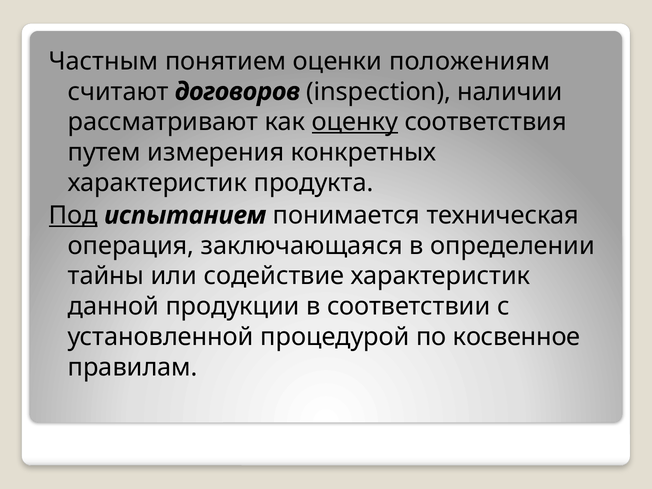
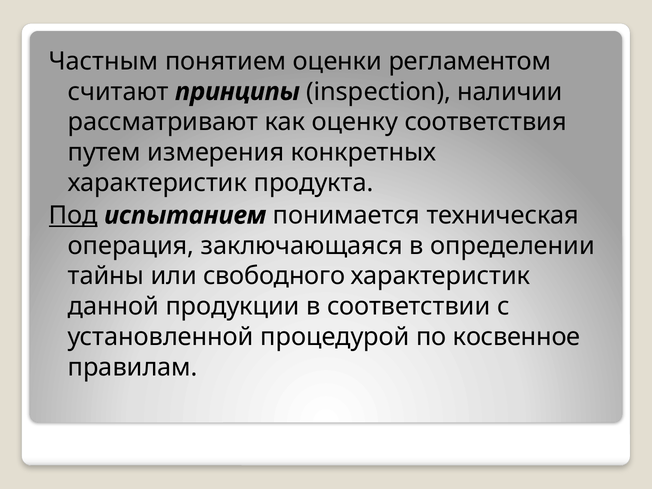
положениям: положениям -> регламентом (470, 61)
договоров: договоров -> принципы (237, 92)
оценку underline: present -> none (355, 122)
содействие: содействие -> свободного (274, 276)
